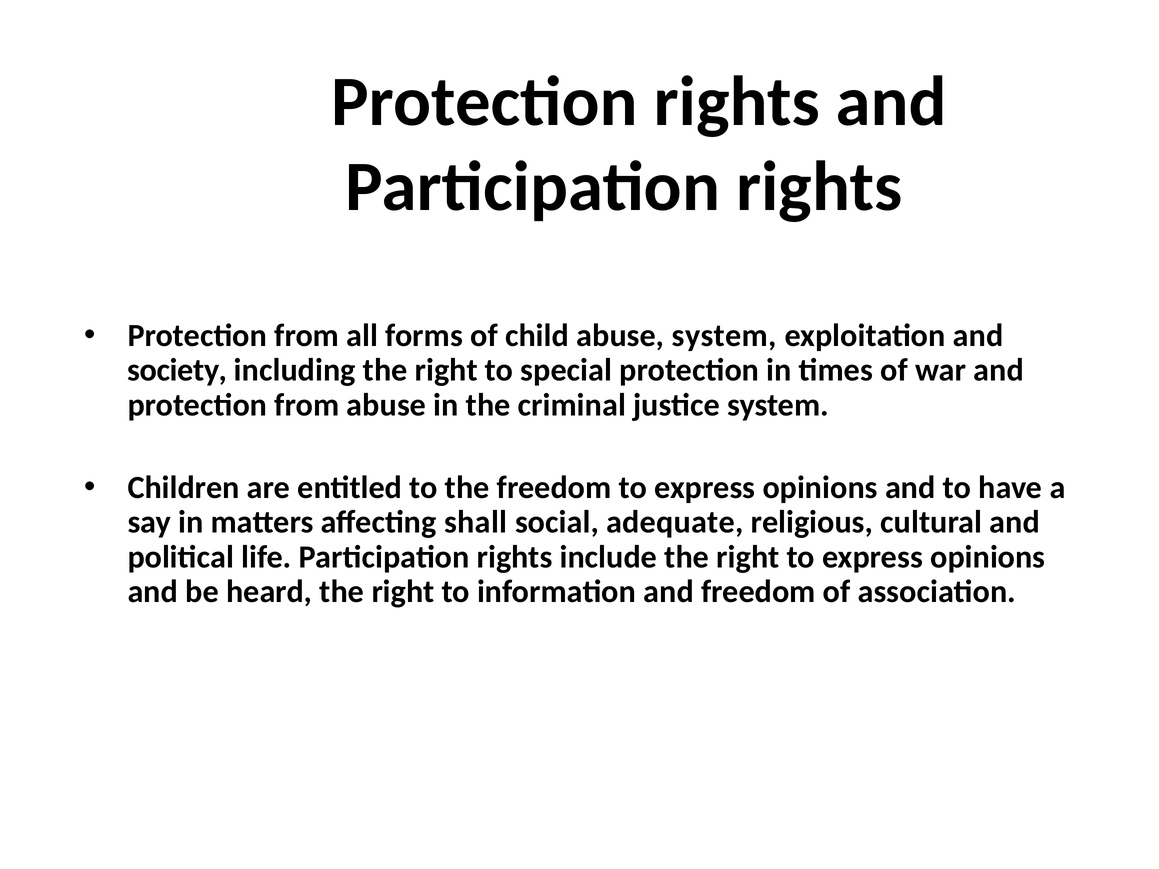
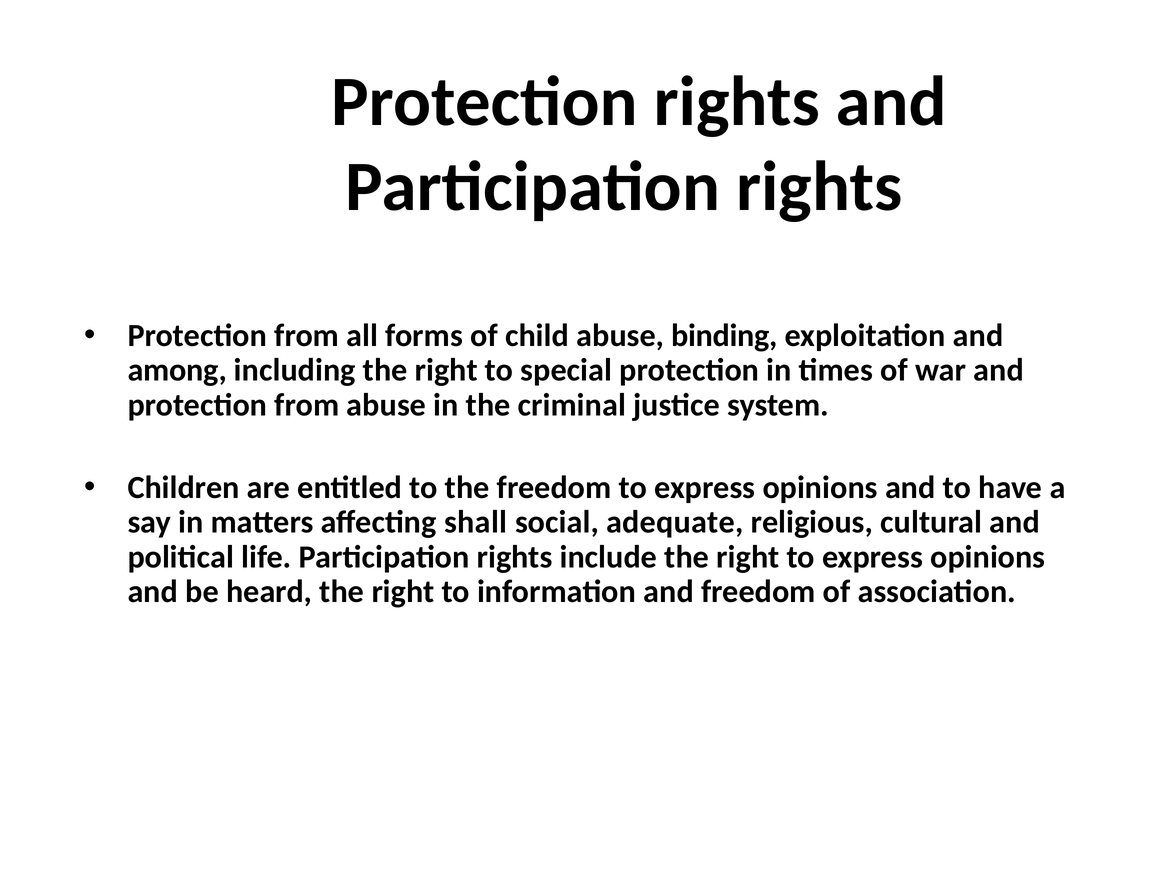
abuse system: system -> binding (725, 336)
society: society -> among (177, 370)
